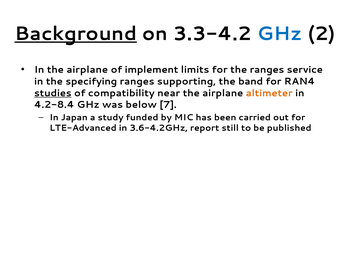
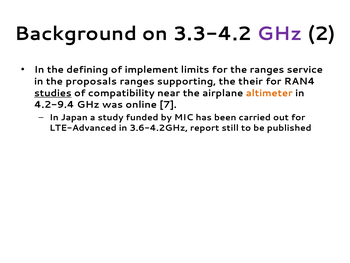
Background underline: present -> none (76, 34)
GHz colour: blue -> purple (280, 34)
In the airplane: airplane -> defining (87, 70)
specifying: specifying -> proposals (91, 81)
band: band -> their (251, 81)
4.2-8.4: 4.2-8.4 -> 4.2-9.4 (54, 105)
below: below -> online (141, 105)
